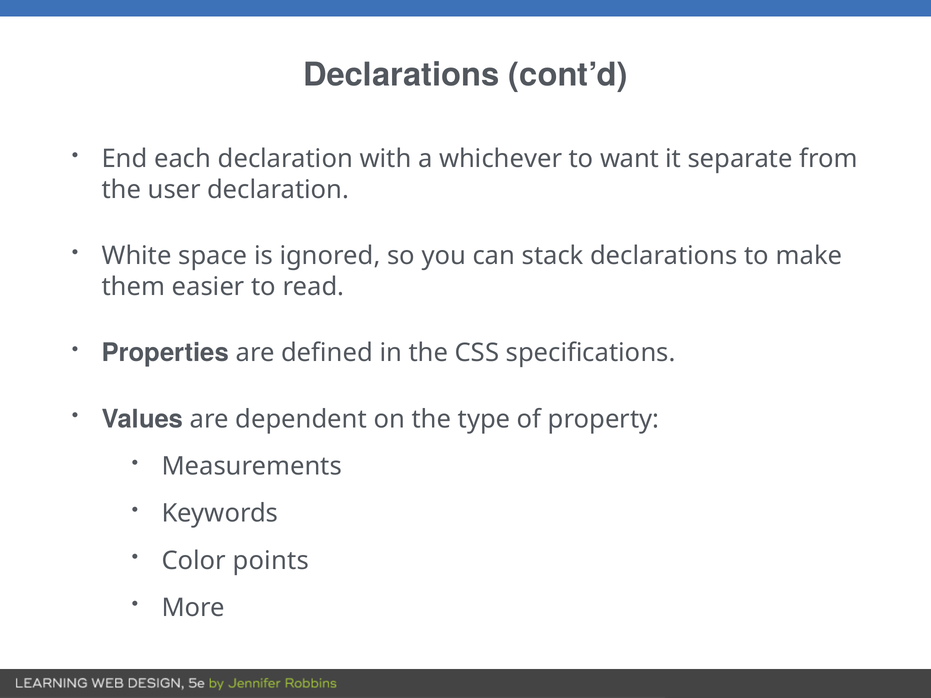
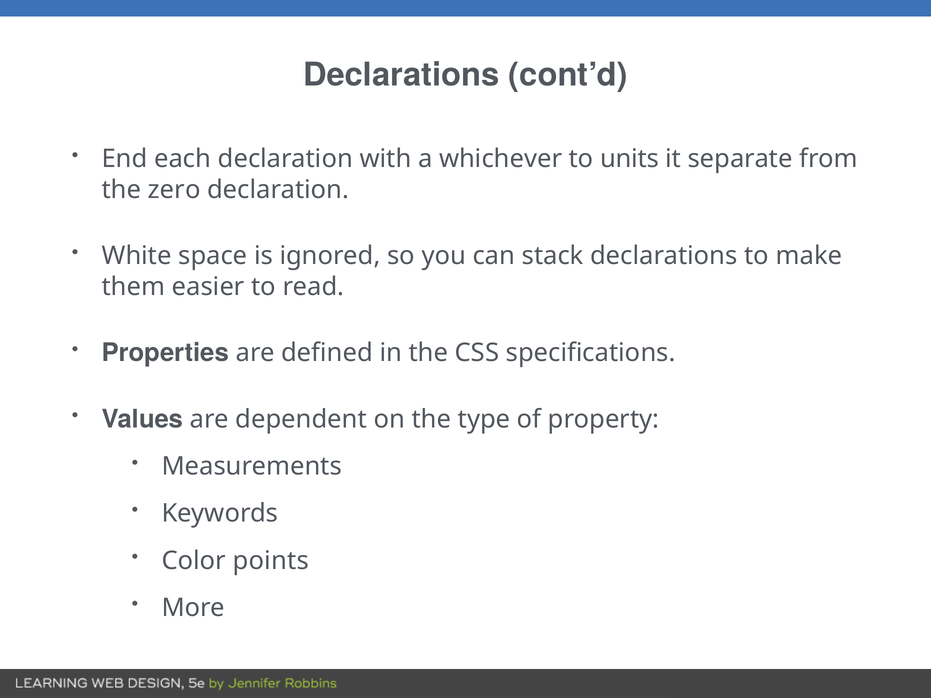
want: want -> units (629, 159)
user: user -> zero (174, 190)
